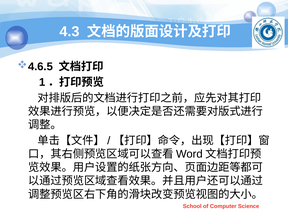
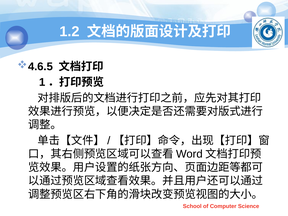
4.3: 4.3 -> 1.2 (69, 31)
